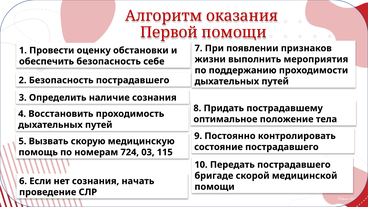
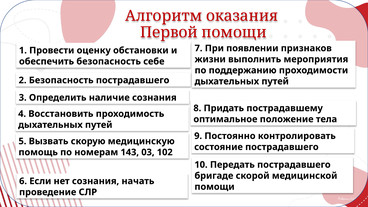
724: 724 -> 143 (130, 152)
115: 115 -> 102 (165, 152)
